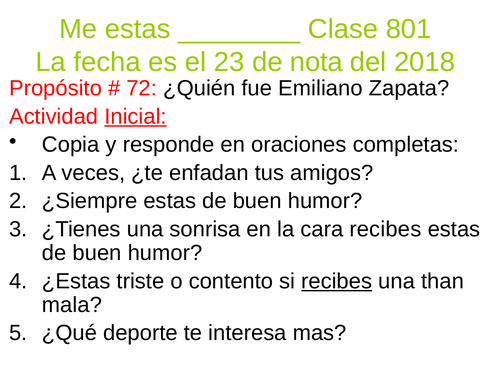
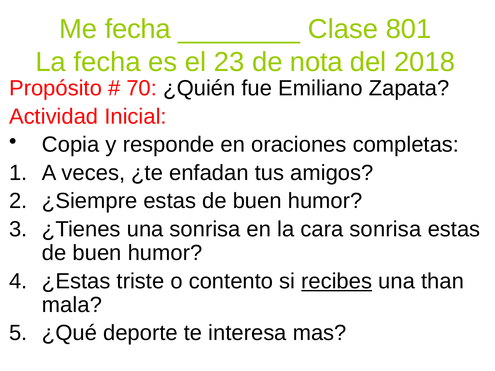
Me estas: estas -> fecha (138, 29)
72: 72 -> 70 (142, 88)
Inicial underline: present -> none (136, 117)
cara recibes: recibes -> sonrisa (385, 229)
